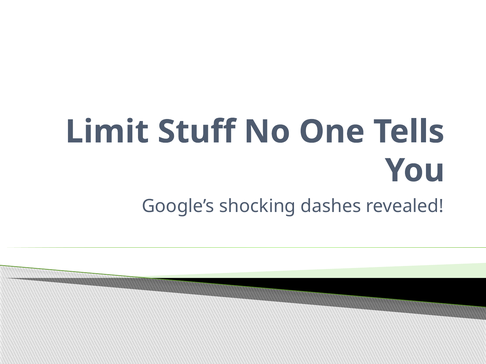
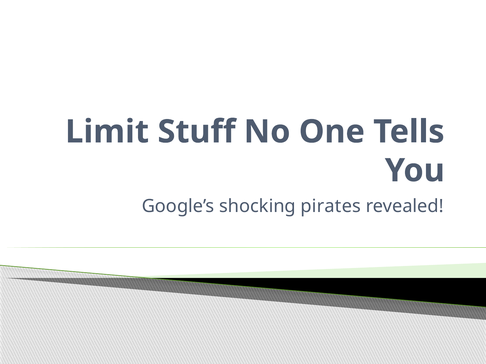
dashes: dashes -> pirates (331, 207)
